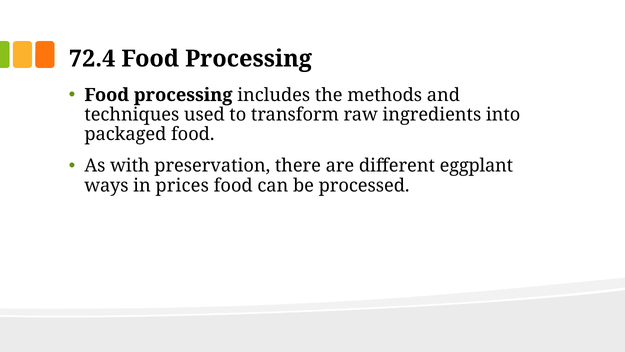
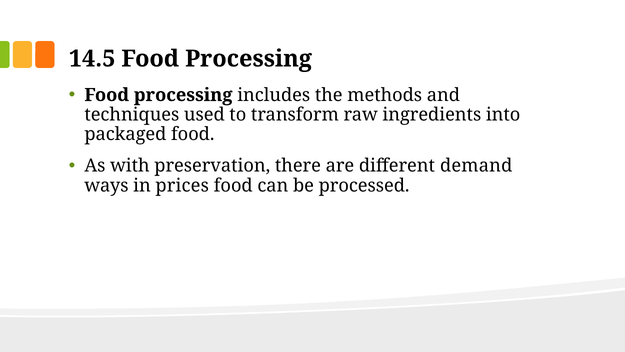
72.4: 72.4 -> 14.5 (92, 59)
eggplant: eggplant -> demand (476, 166)
